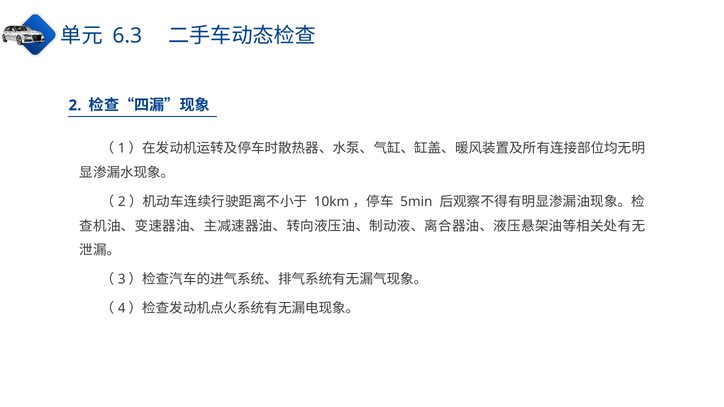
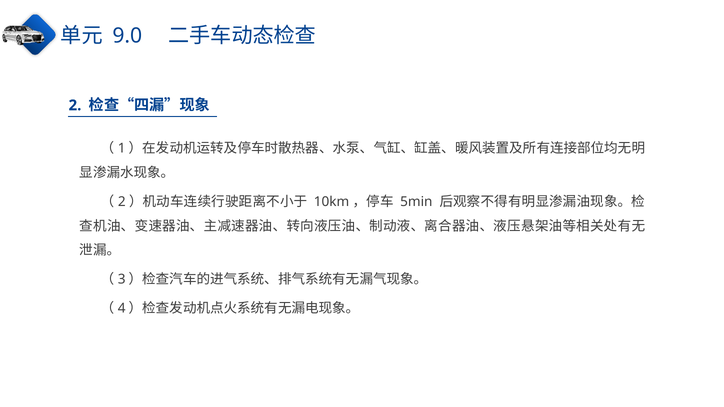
6.3: 6.3 -> 9.0 (127, 36)
